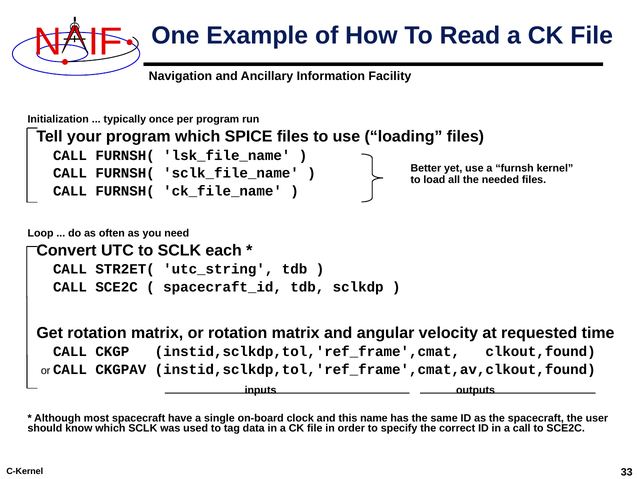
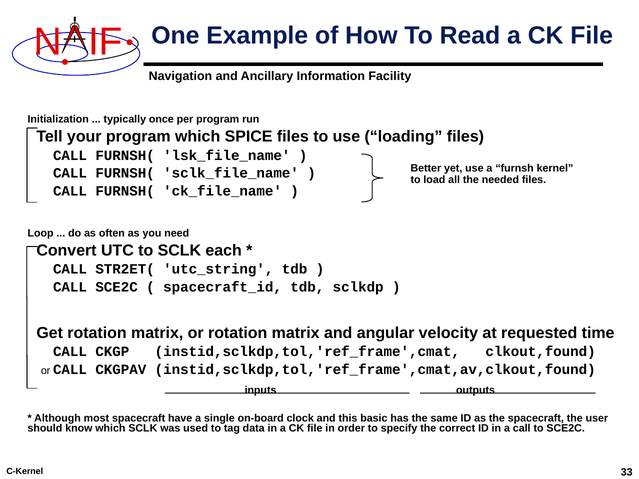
name: name -> basic (374, 419)
